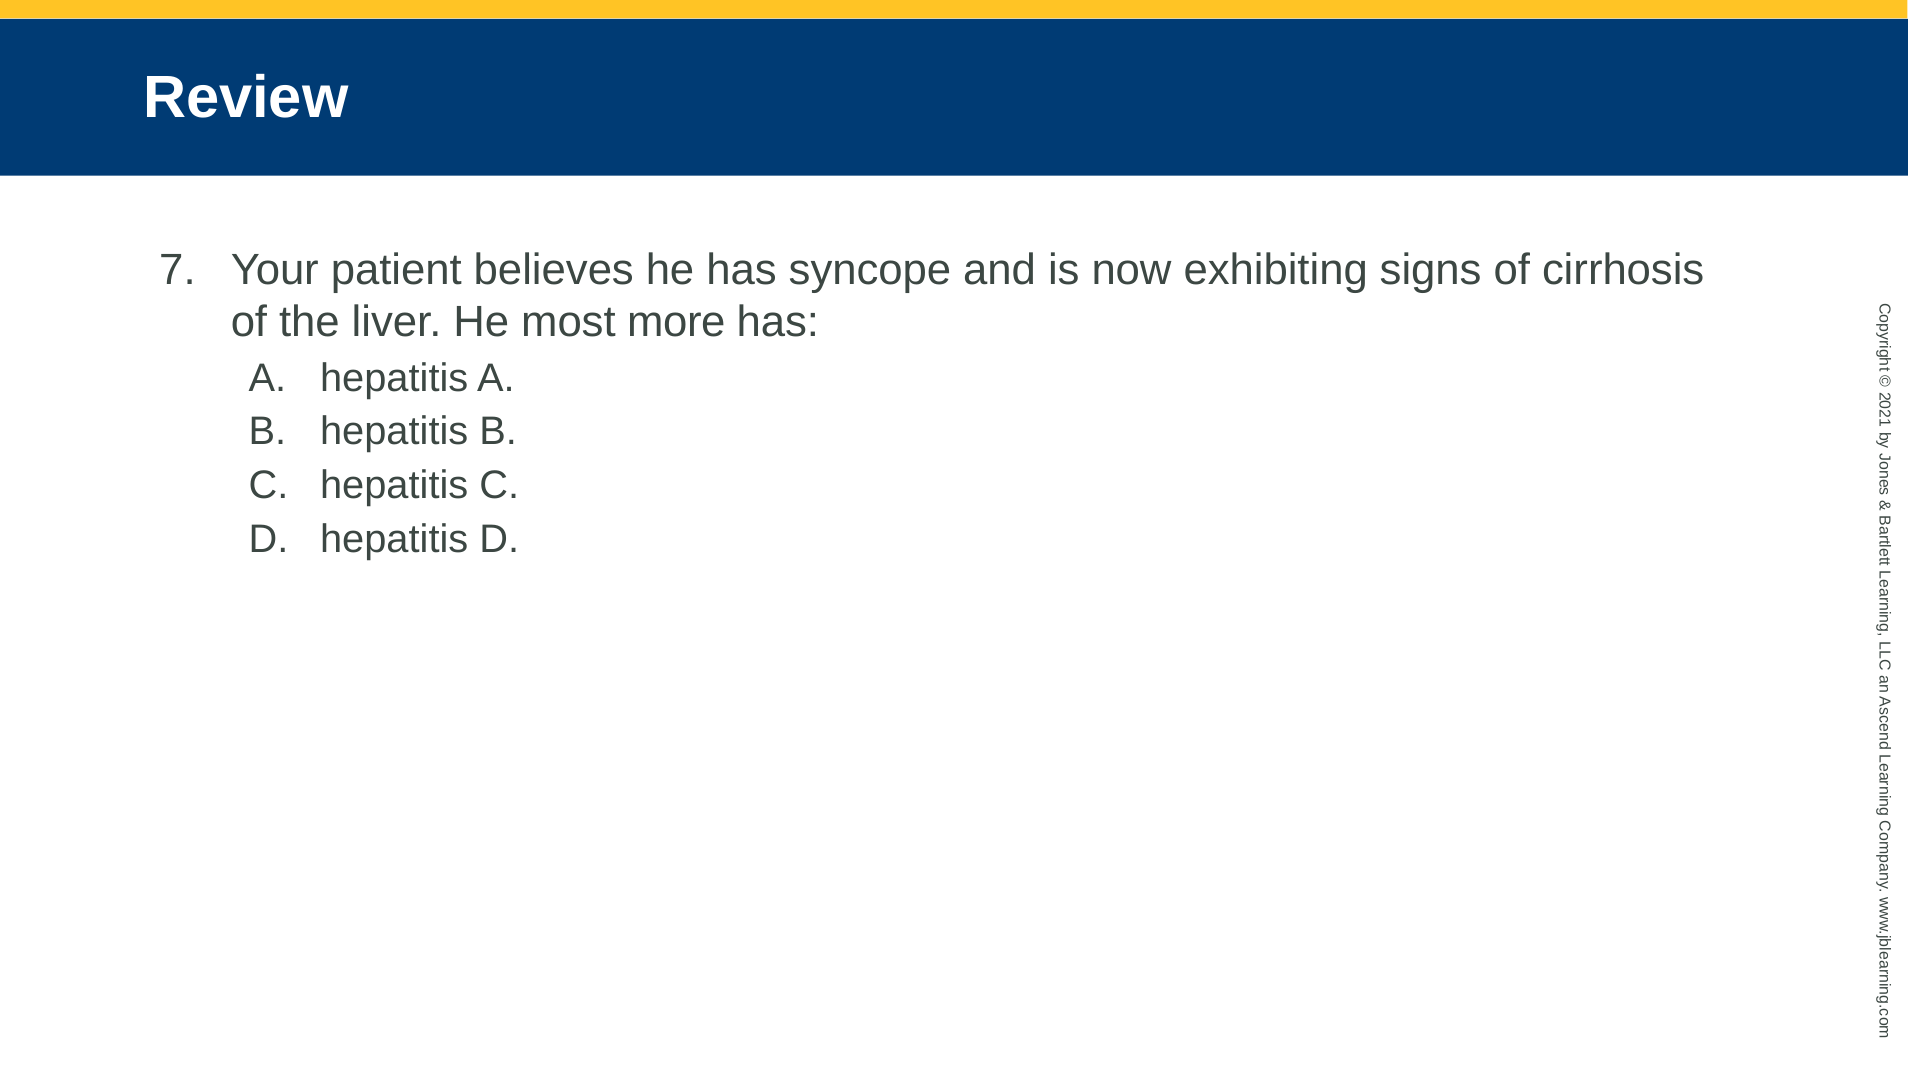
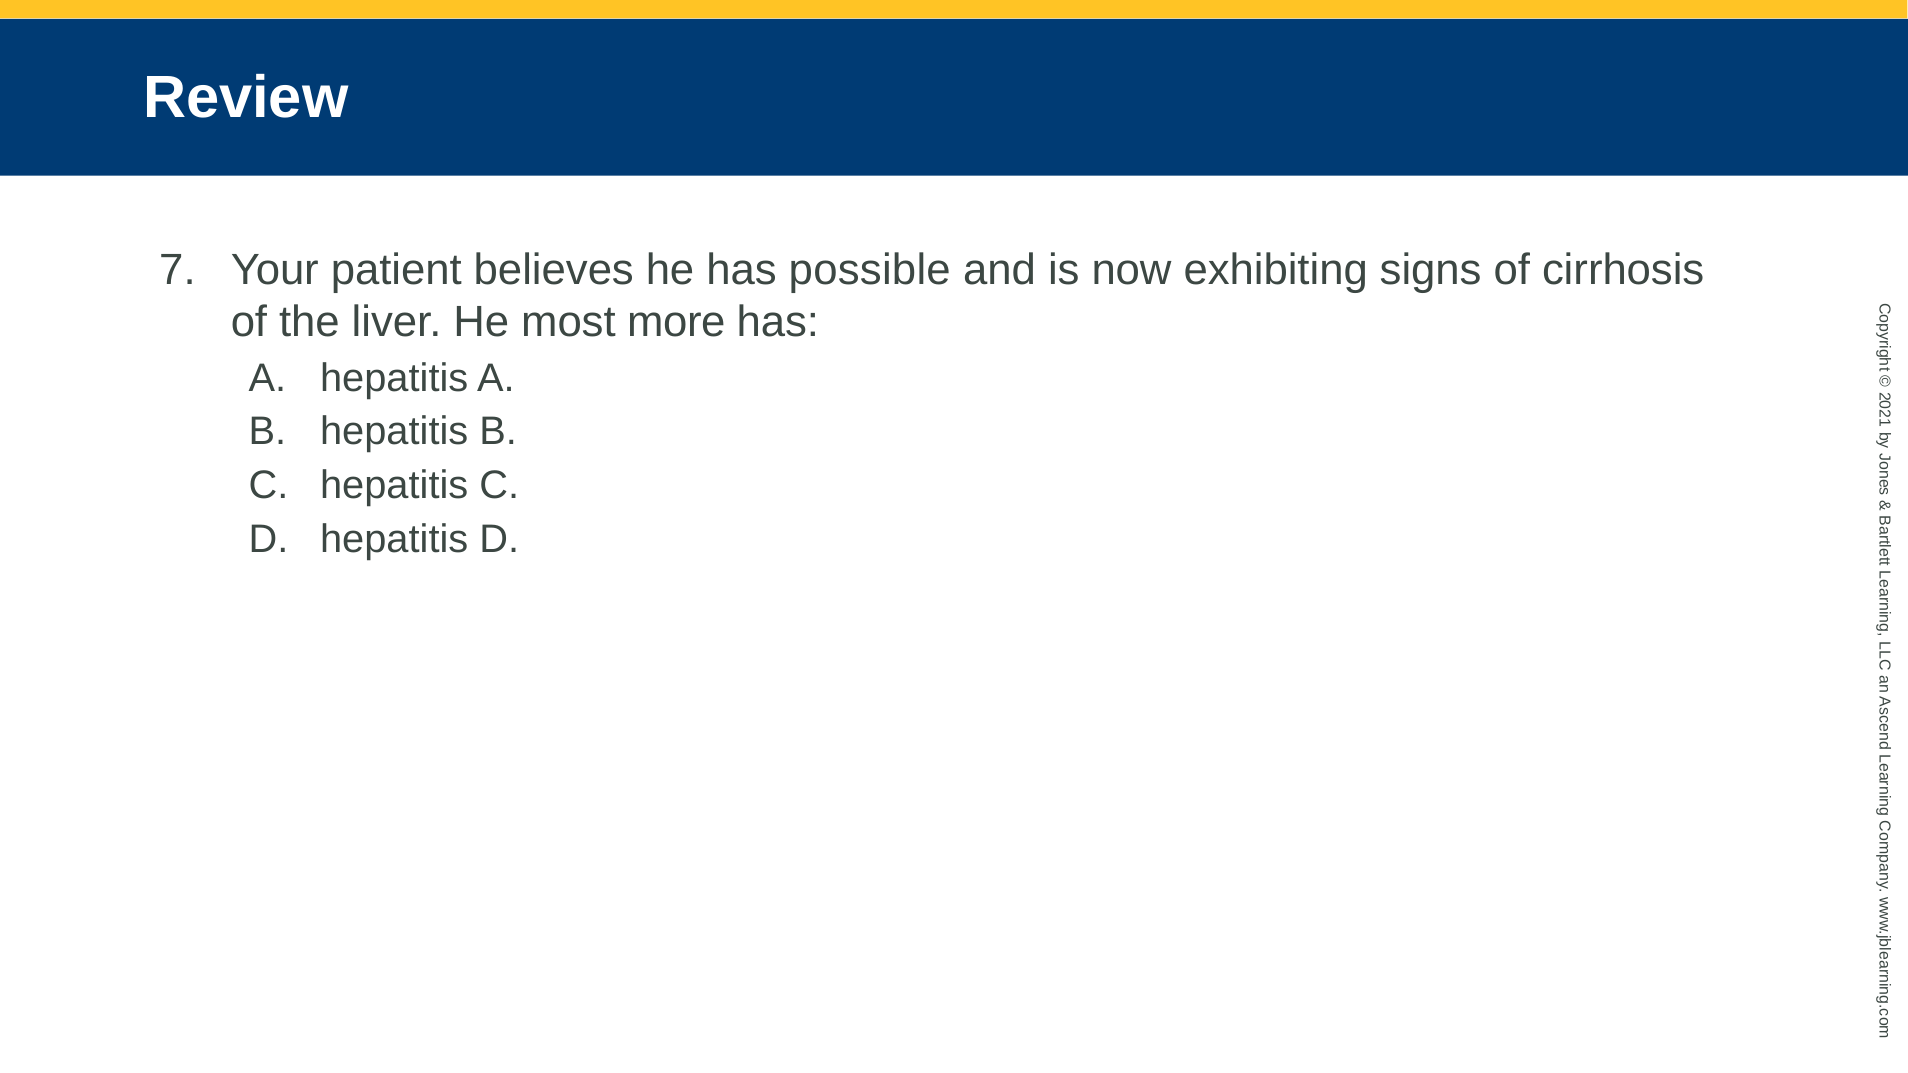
syncope: syncope -> possible (870, 270)
